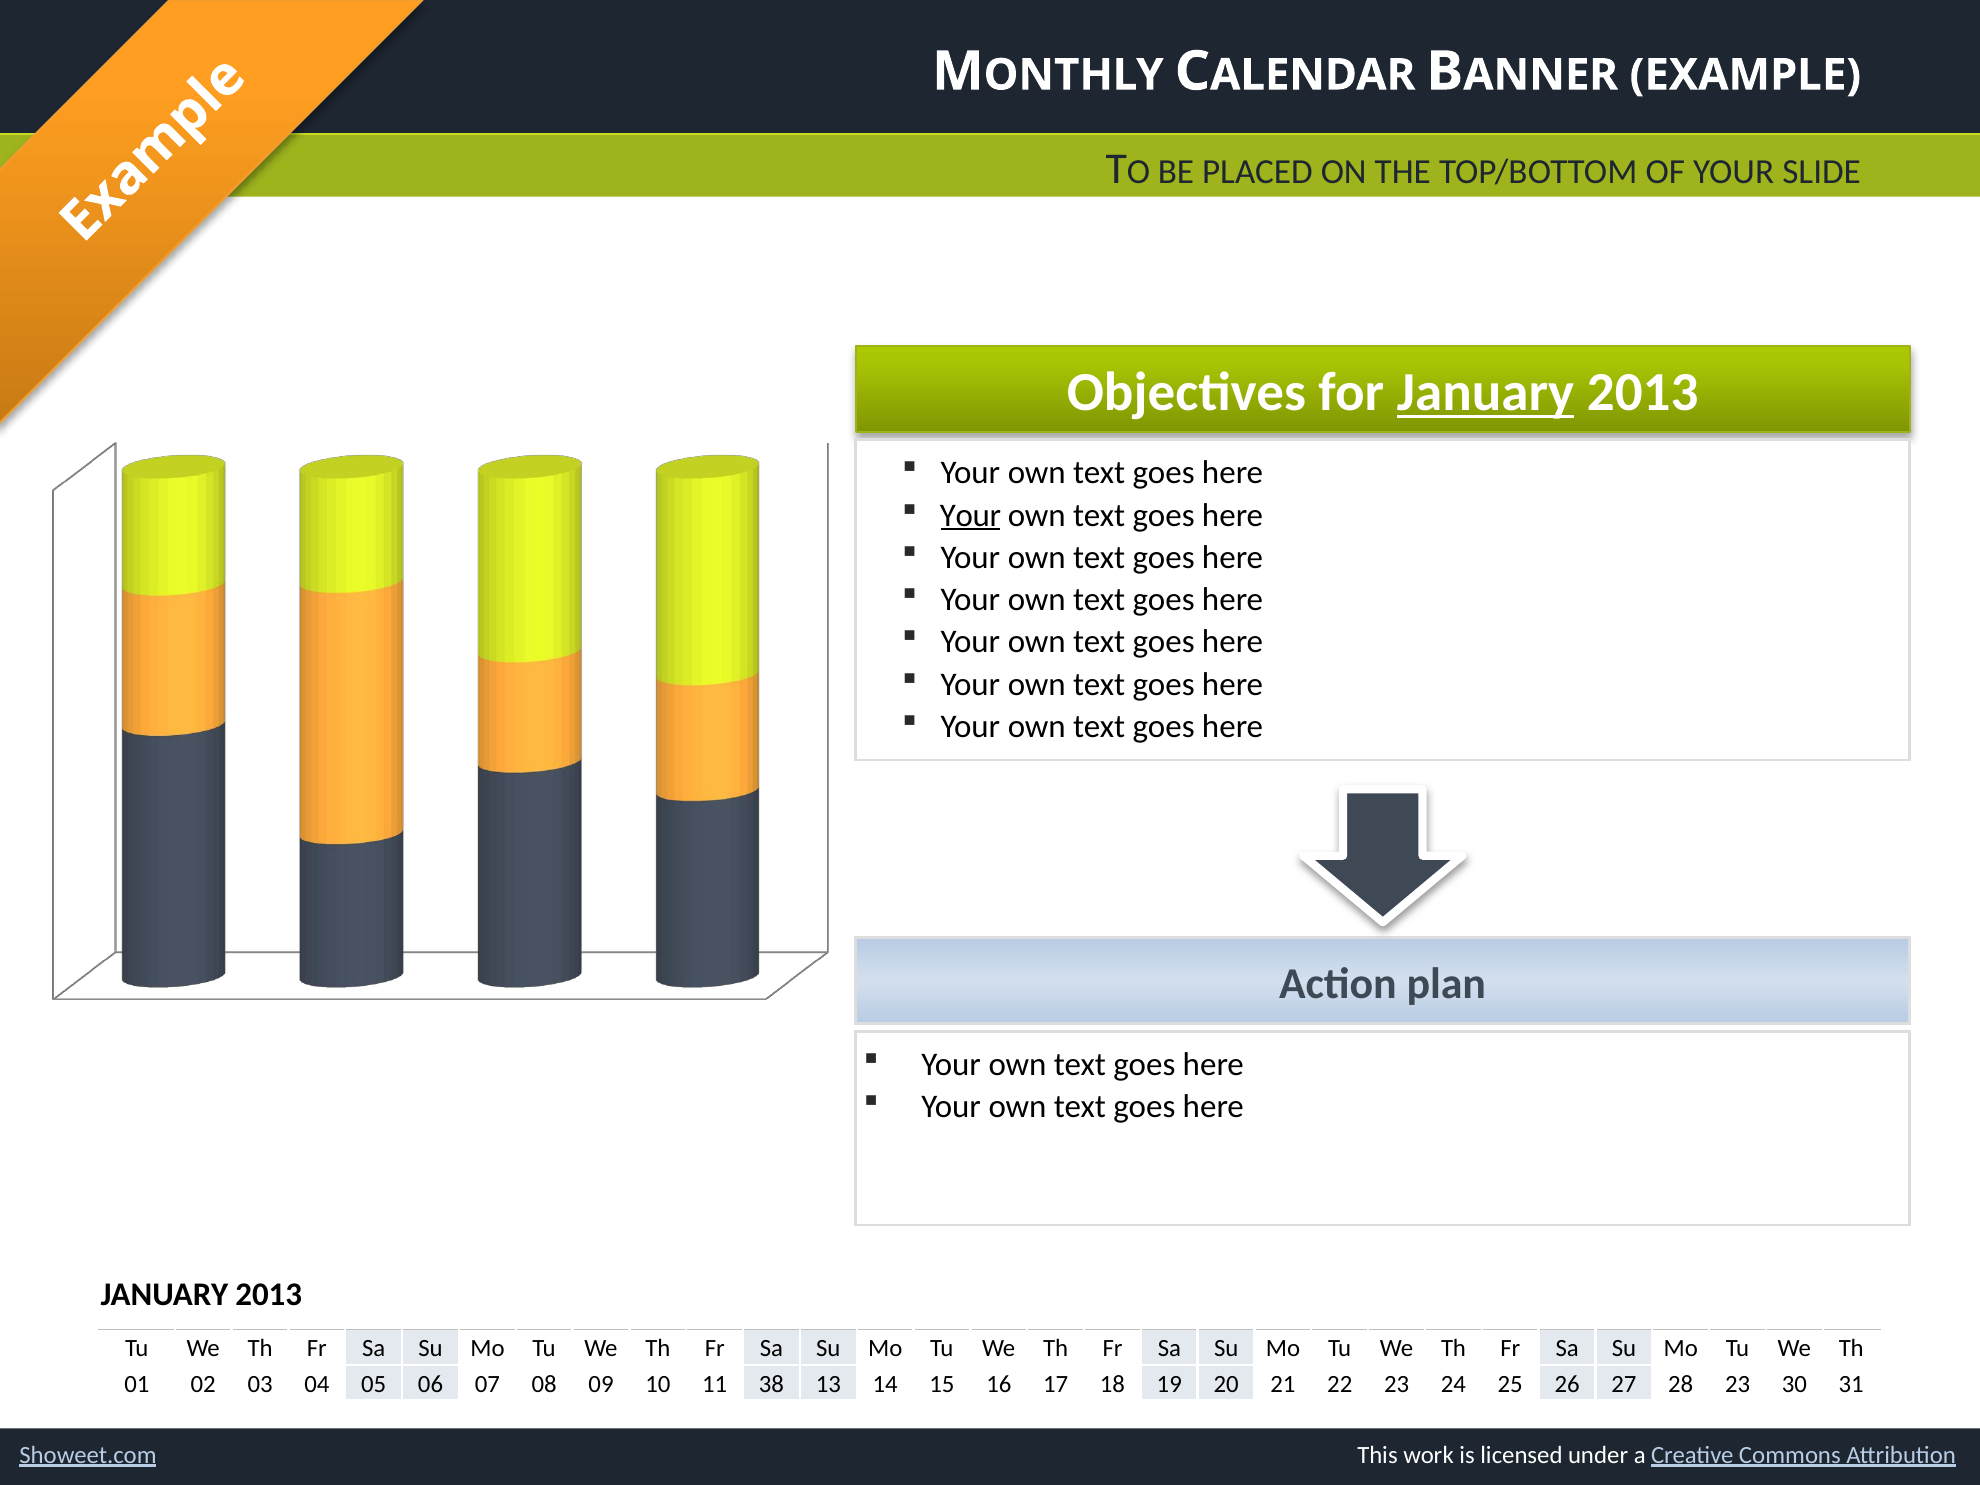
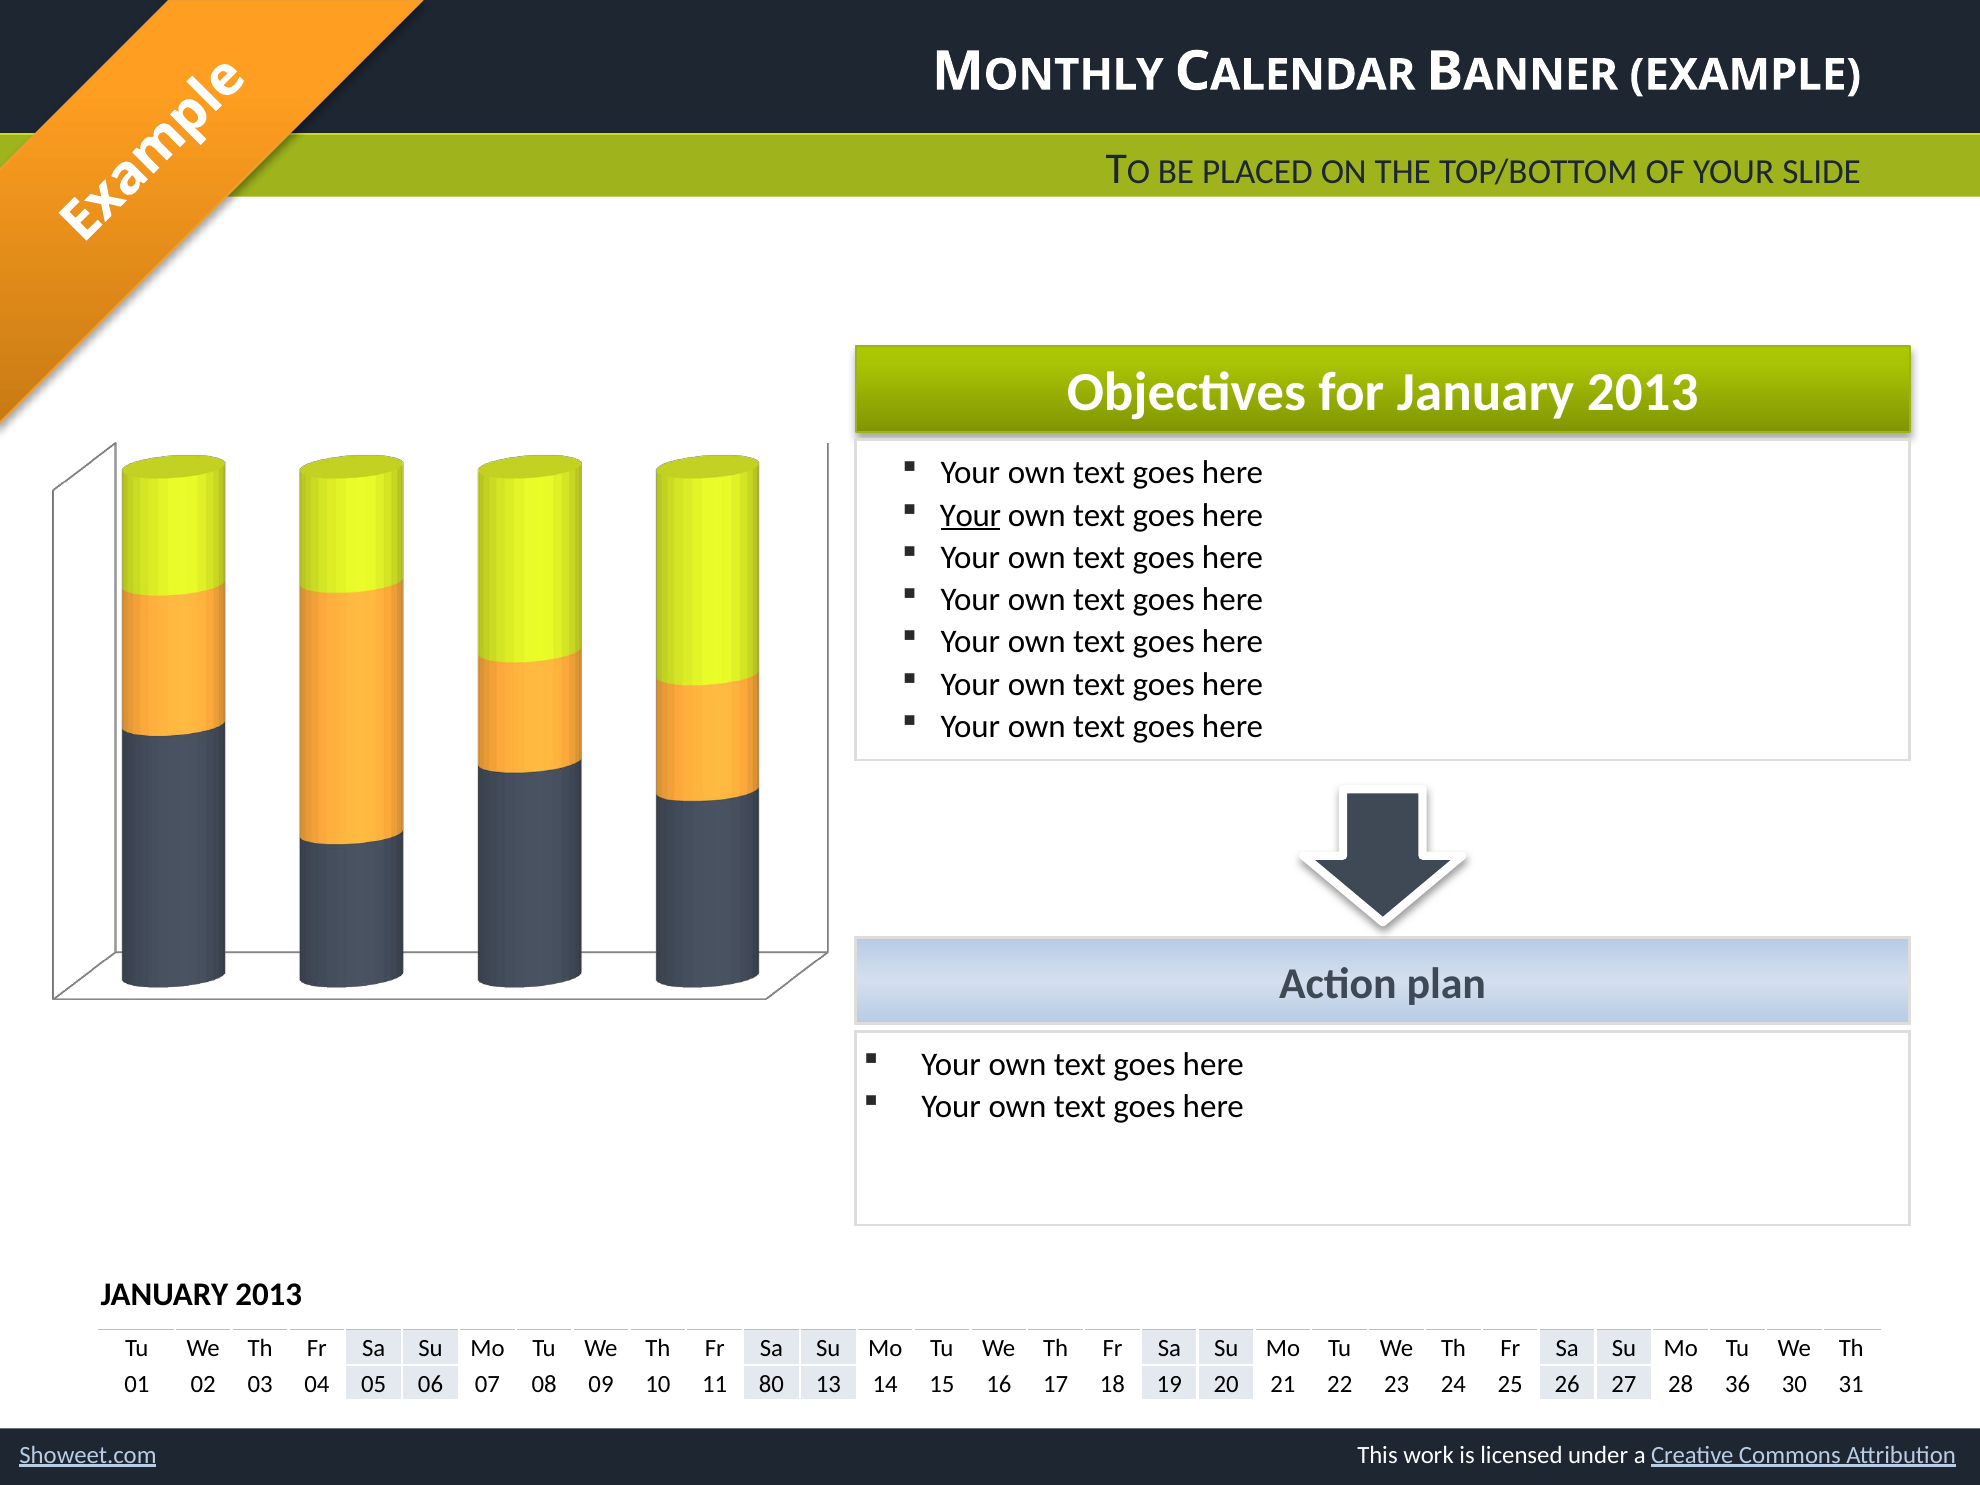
January underline: present -> none (1486, 393)
38: 38 -> 80 (771, 1384)
28 23: 23 -> 36 (1738, 1384)
